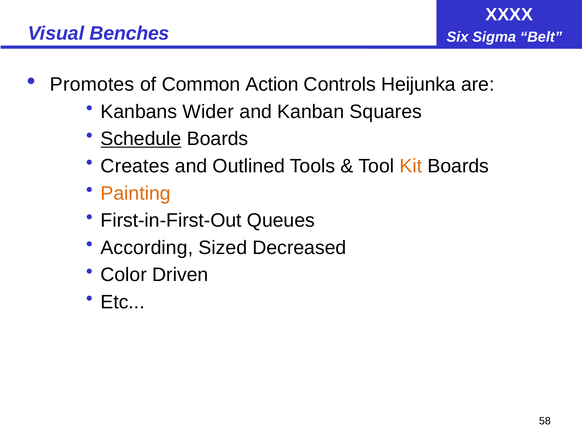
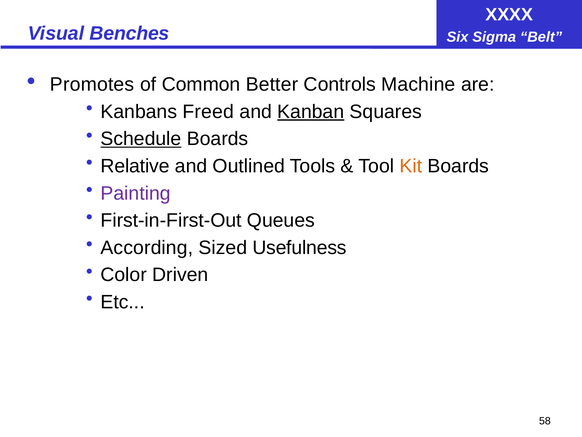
Action: Action -> Better (272, 84)
Heijunka: Heijunka -> Machine (418, 84)
Wider: Wider -> Freed (208, 112)
Kanban underline: none -> present (311, 112)
Creates: Creates -> Relative (135, 166)
Painting colour: orange -> purple (136, 193)
Decreased: Decreased -> Usefulness (300, 247)
